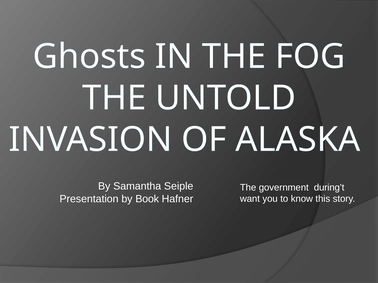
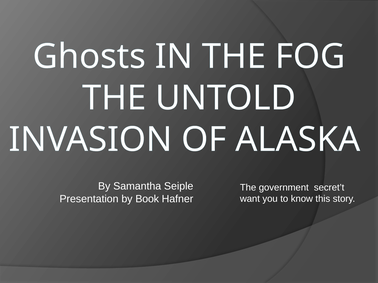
during’t: during’t -> secret’t (329, 188)
